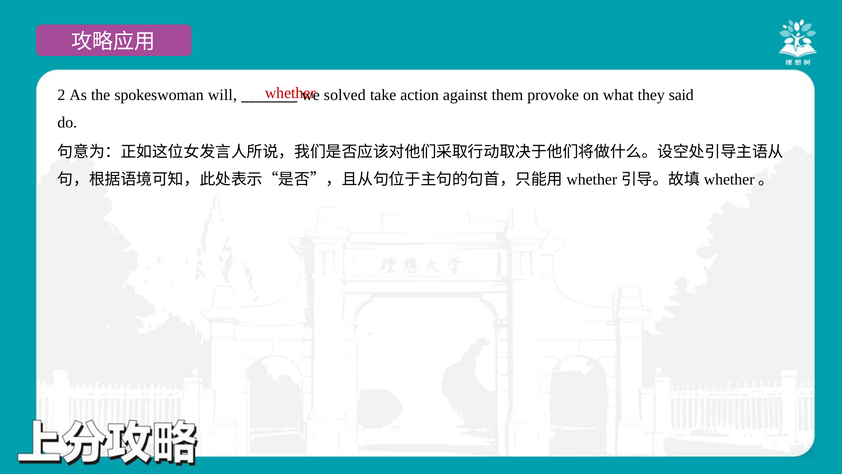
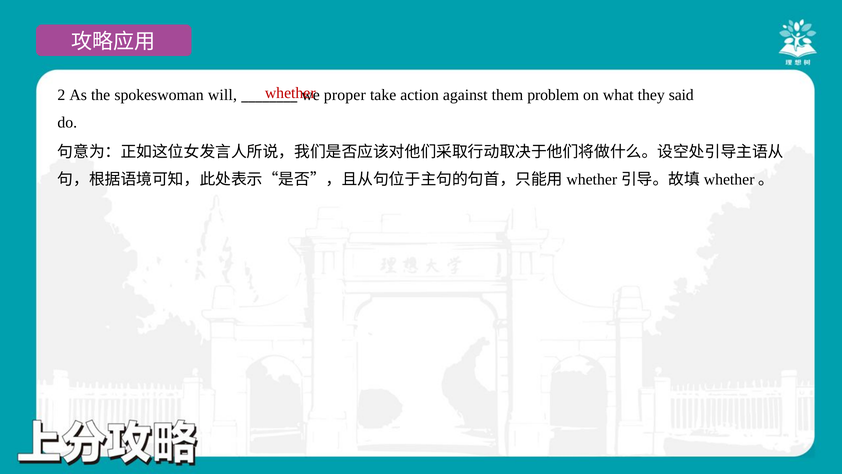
solved: solved -> proper (345, 95)
provoke: provoke -> problem (553, 95)
